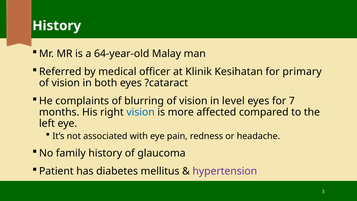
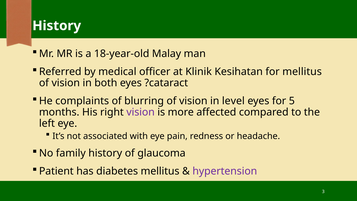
64-year-old: 64-year-old -> 18-year-old (122, 54)
for primary: primary -> mellitus (302, 72)
7: 7 -> 5 (292, 101)
vision colour: blue -> purple (141, 112)
